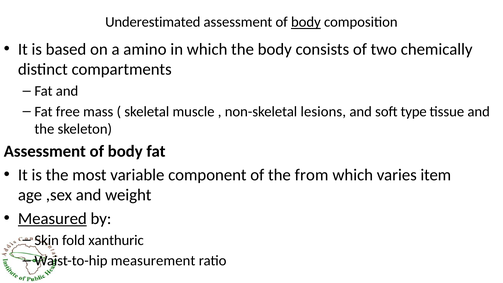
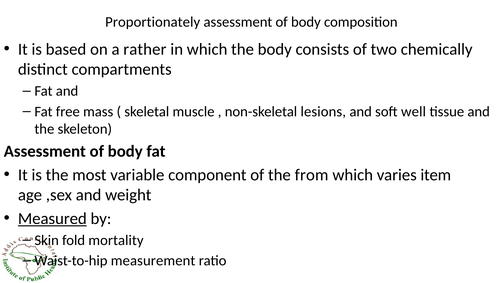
Underestimated: Underestimated -> Proportionately (153, 22)
body underline: present -> none (306, 22)
amino: amino -> rather (145, 49)
type: type -> well (414, 111)
xanthuric: xanthuric -> mortality (116, 240)
